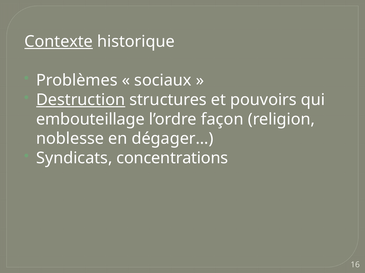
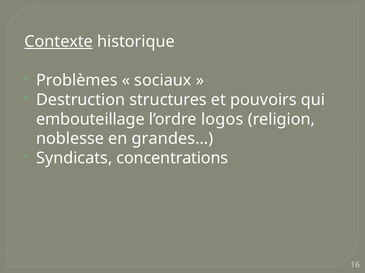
Destruction underline: present -> none (81, 100)
façon: façon -> logos (222, 119)
dégager…: dégager… -> grandes… (172, 139)
